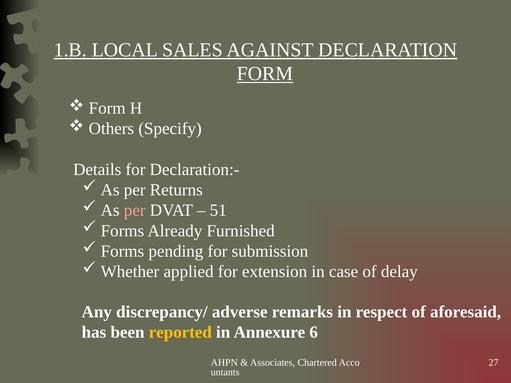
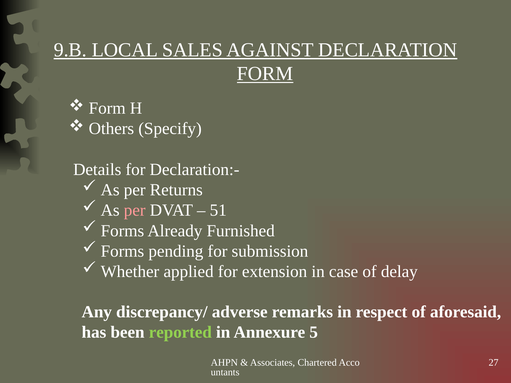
1.B: 1.B -> 9.B (70, 50)
reported colour: yellow -> light green (180, 332)
6: 6 -> 5 (314, 332)
